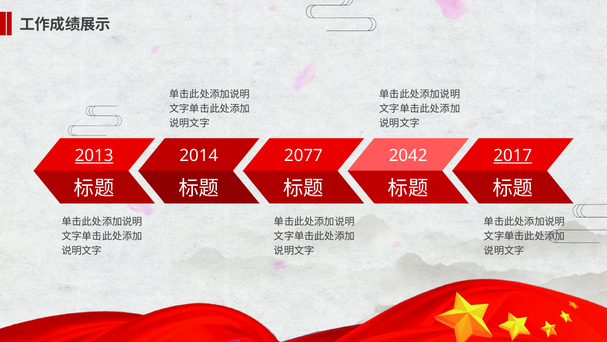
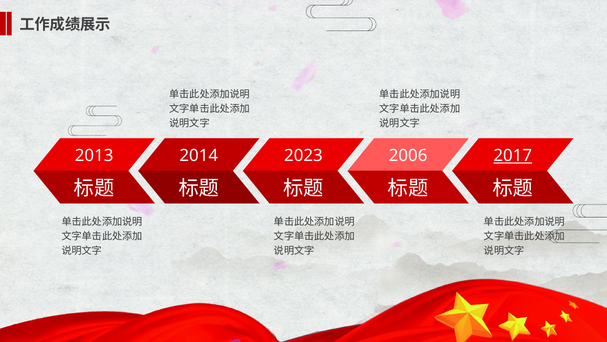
2013 underline: present -> none (94, 155)
2077: 2077 -> 2023 (303, 155)
2042: 2042 -> 2006 (408, 155)
